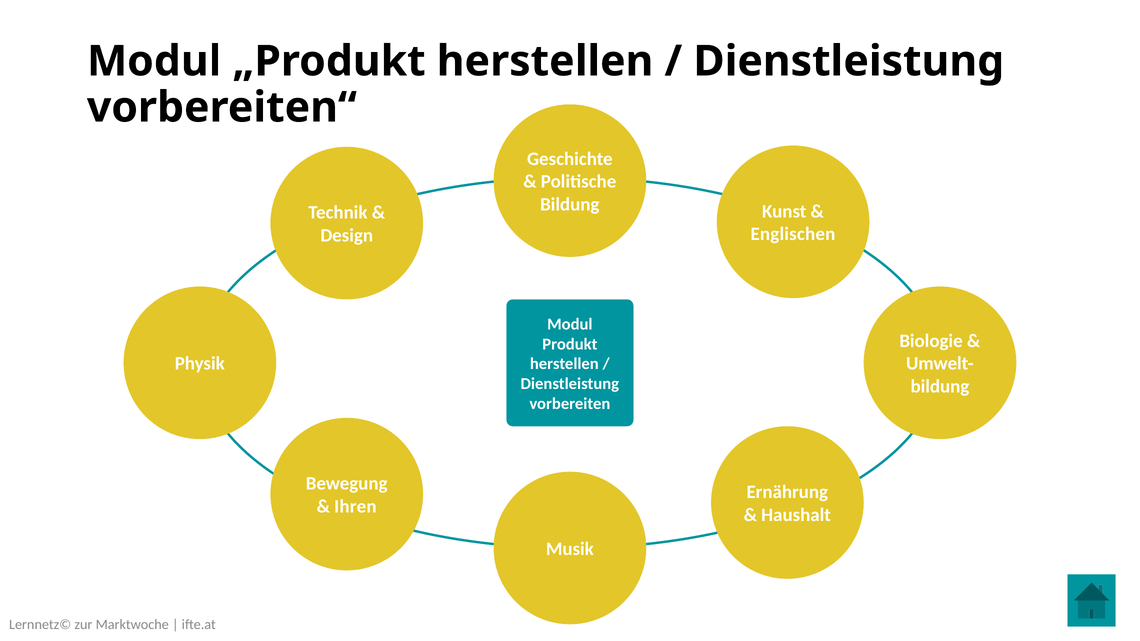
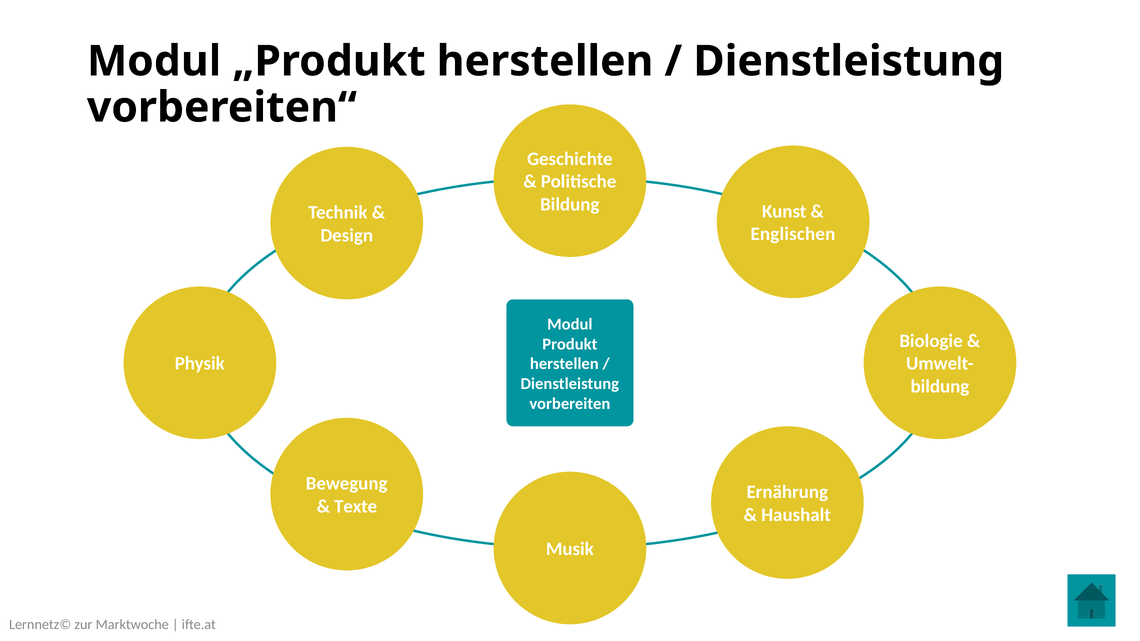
Ihren: Ihren -> Texte (356, 507)
